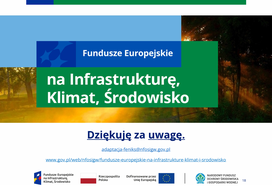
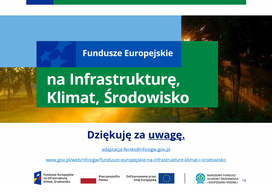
Dziękuję underline: present -> none (109, 135)
